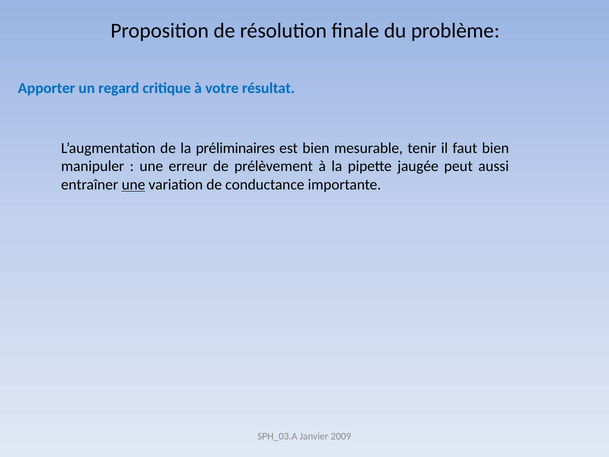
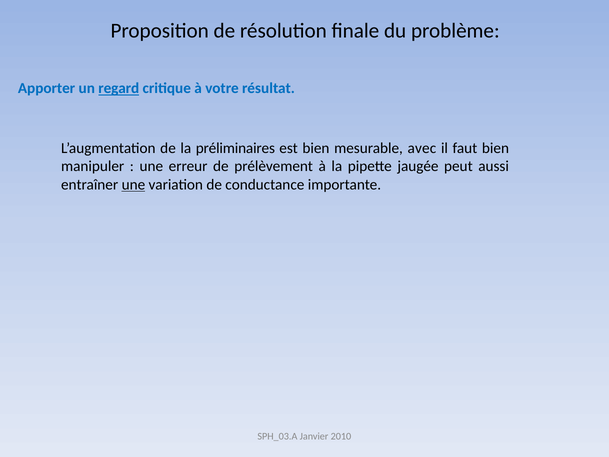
regard underline: none -> present (119, 88)
tenir: tenir -> avec (422, 148)
2009: 2009 -> 2010 (341, 436)
